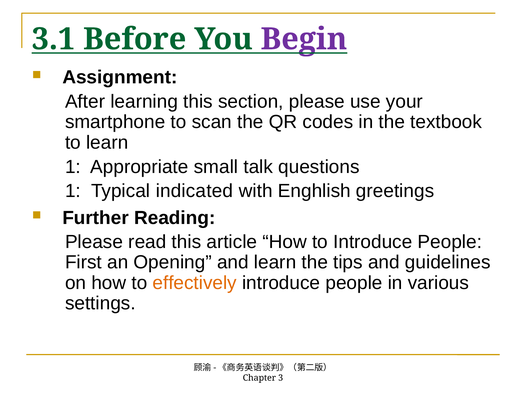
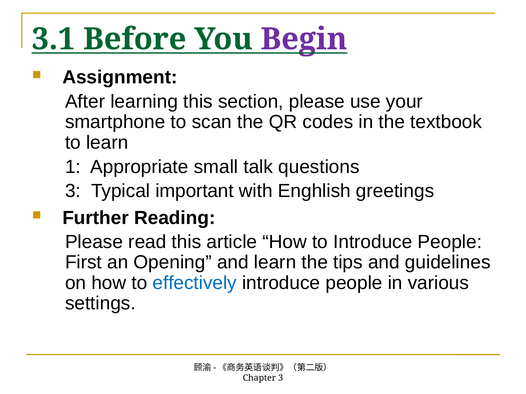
1: 1 -> 3 (73, 191)
indicated: indicated -> important (195, 191)
effectively colour: orange -> blue (195, 283)
